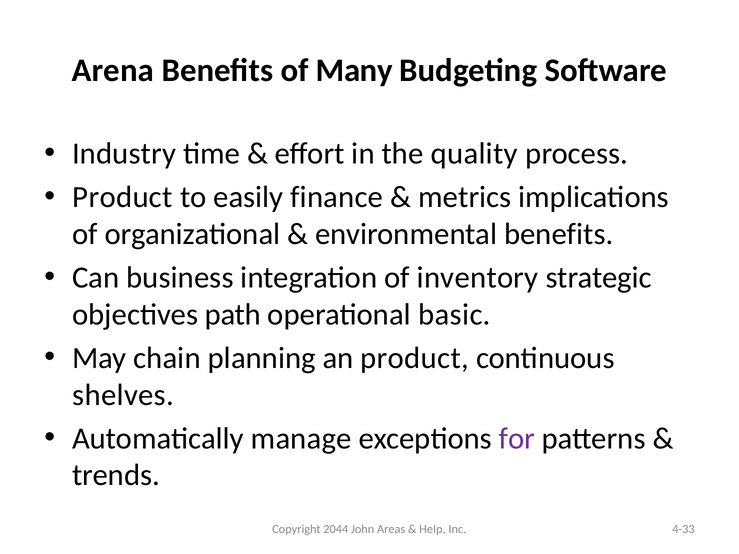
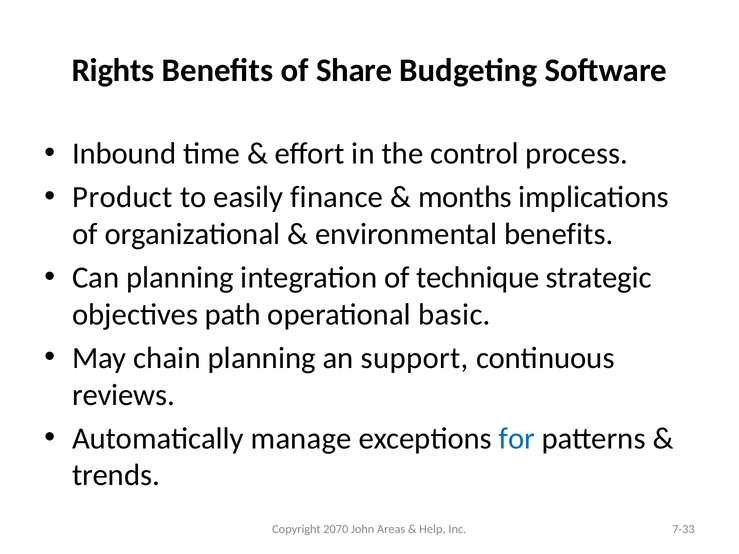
Arena: Arena -> Rights (113, 71)
Many: Many -> Share (354, 71)
Industry: Industry -> Inbound (124, 154)
quality: quality -> control (474, 154)
metrics: metrics -> months (465, 197)
Can business: business -> planning (180, 278)
inventory: inventory -> technique (478, 278)
an product: product -> support (415, 358)
shelves: shelves -> reviews (123, 395)
for colour: purple -> blue (517, 439)
2044: 2044 -> 2070 (336, 529)
4-33: 4-33 -> 7-33 (683, 529)
